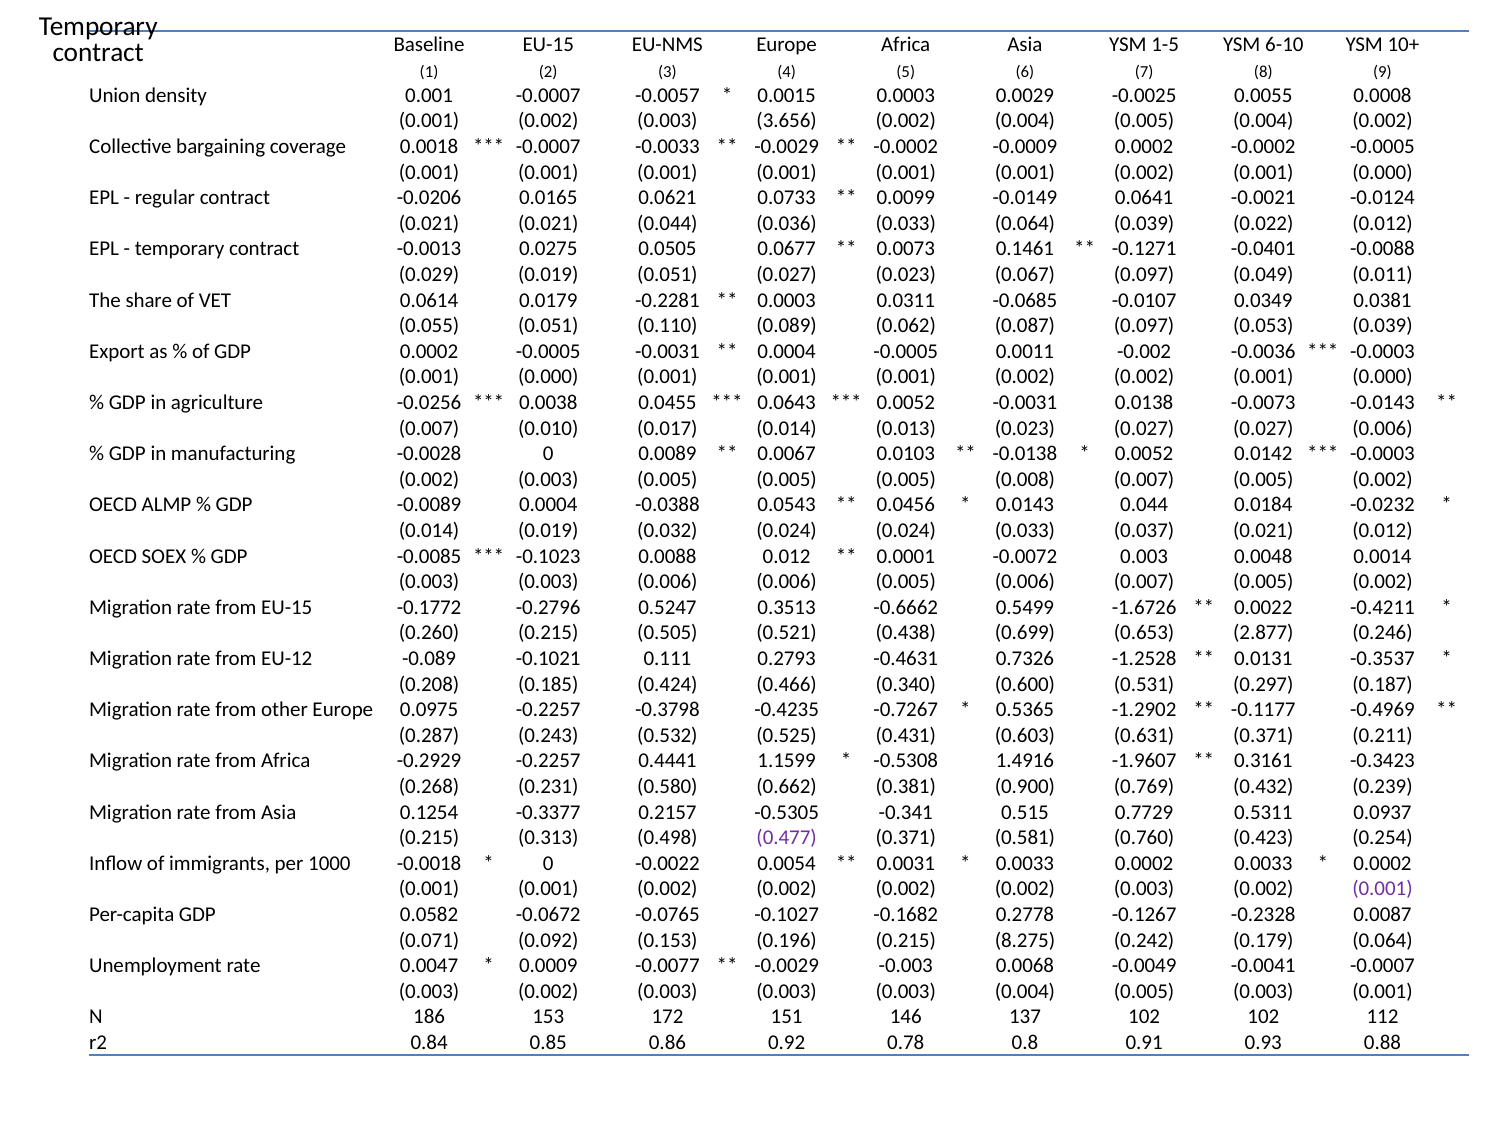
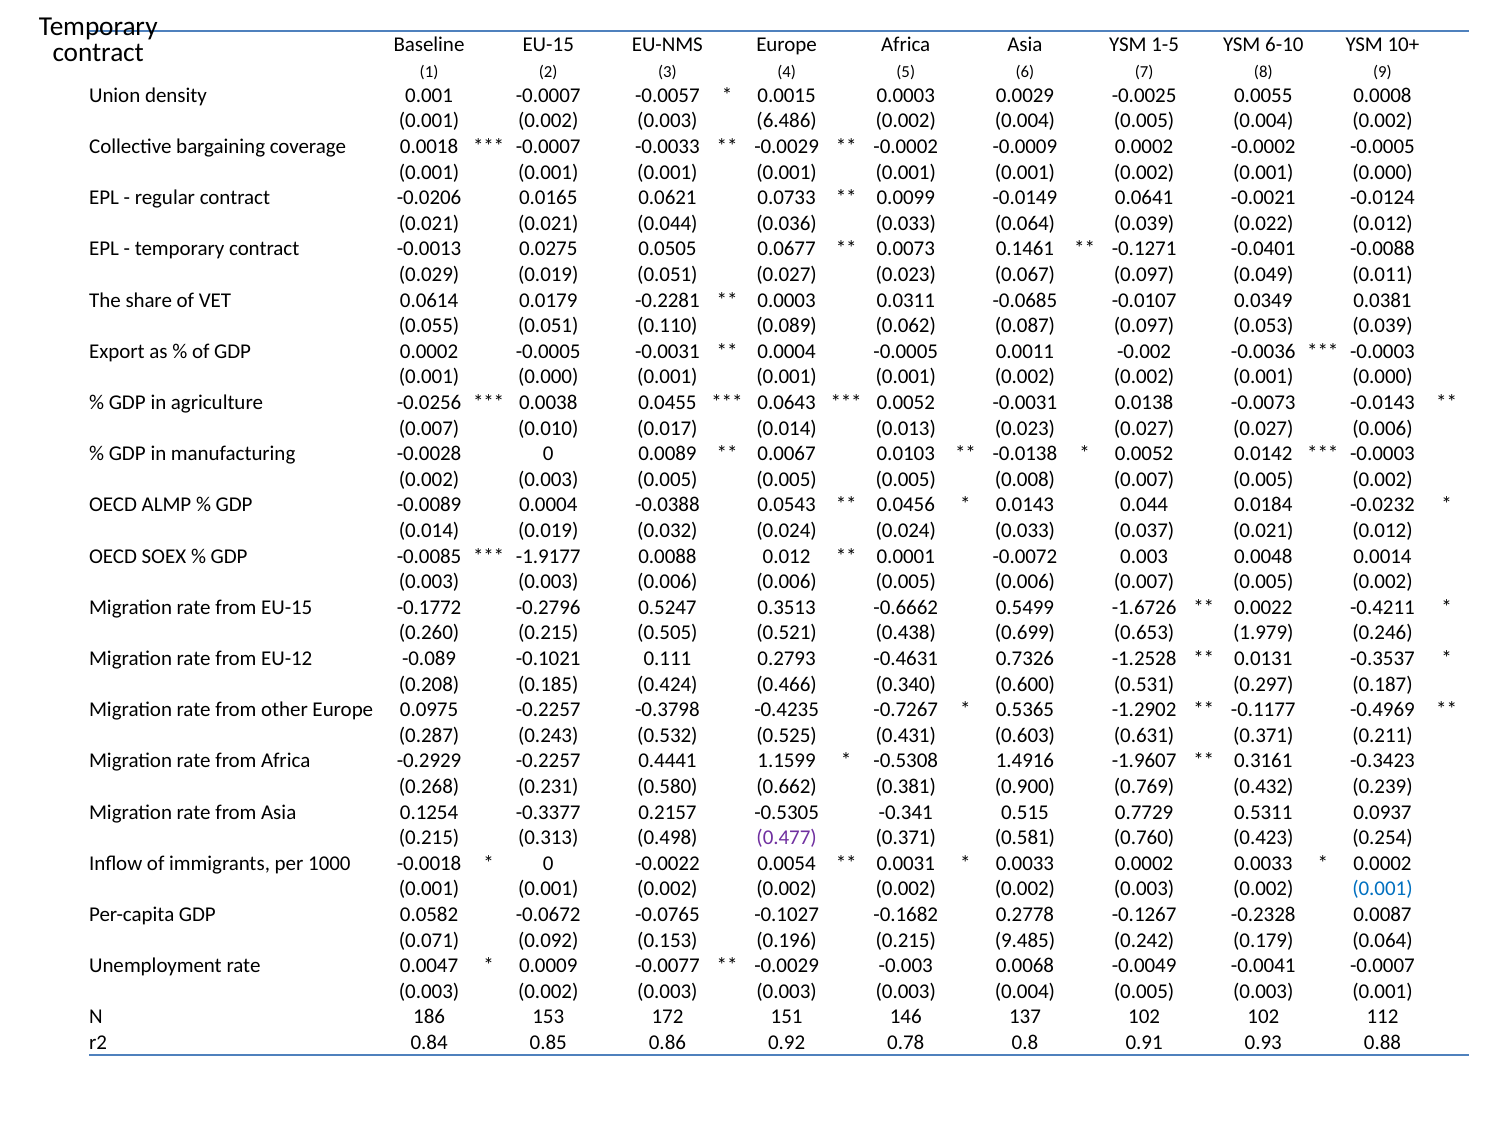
3.656: 3.656 -> 6.486 (787, 121)
-0.1023: -0.1023 -> -1.9177 (548, 556)
2.877: 2.877 -> 1.979 (1263, 633)
0.001 colour: purple -> blue (1382, 889)
8.275: 8.275 -> 9.485 (1025, 940)
